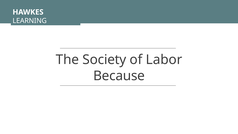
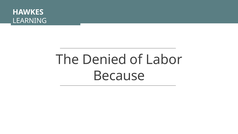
Society: Society -> Denied (104, 60)
